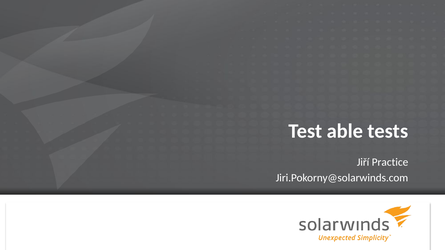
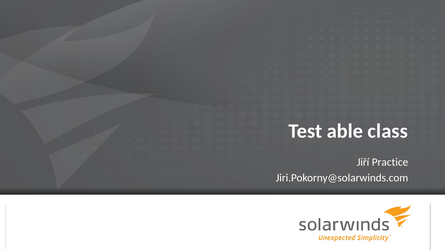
tests: tests -> class (388, 131)
